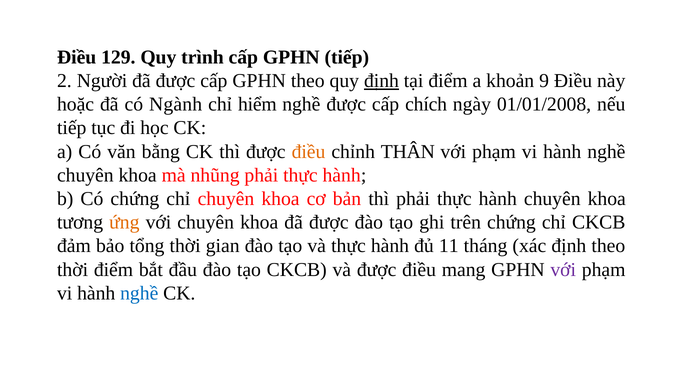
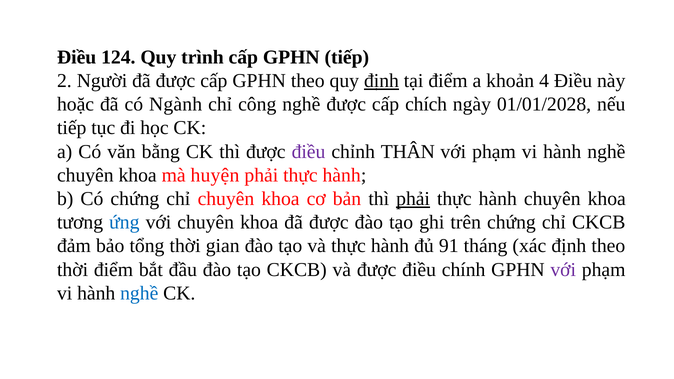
129: 129 -> 124 (118, 57)
9: 9 -> 4 (544, 81)
hiểm: hiểm -> công (257, 104)
01/01/2008: 01/01/2008 -> 01/01/2028 (544, 104)
điều colour: orange -> purple (309, 152)
nhũng: nhũng -> huyện (215, 175)
phải underline: none -> present (413, 199)
ứng colour: orange -> blue (124, 222)
11: 11 -> 91 (449, 246)
mang: mang -> chính (464, 270)
